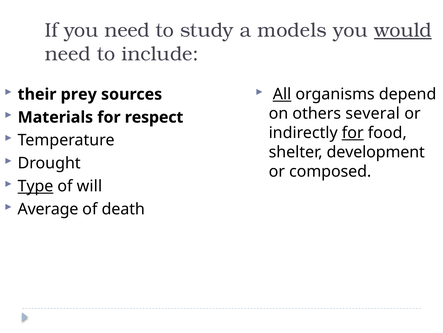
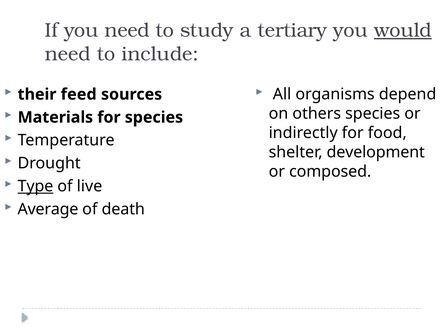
models: models -> tertiary (292, 30)
prey: prey -> feed (79, 94)
All underline: present -> none (282, 94)
others several: several -> species (373, 113)
for respect: respect -> species (154, 117)
for underline: present -> none (353, 133)
will: will -> live (90, 186)
